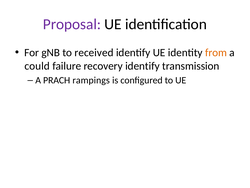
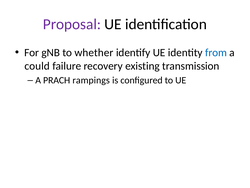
received: received -> whether (94, 52)
from colour: orange -> blue (216, 52)
recovery identify: identify -> existing (142, 66)
